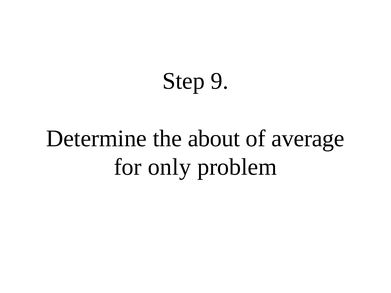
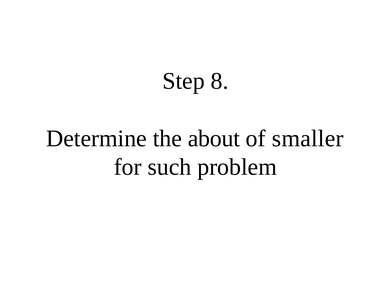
9: 9 -> 8 (220, 81)
average: average -> smaller (308, 139)
only: only -> such (169, 167)
